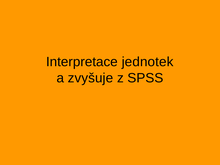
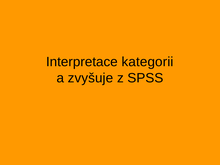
jednotek: jednotek -> kategorii (148, 62)
